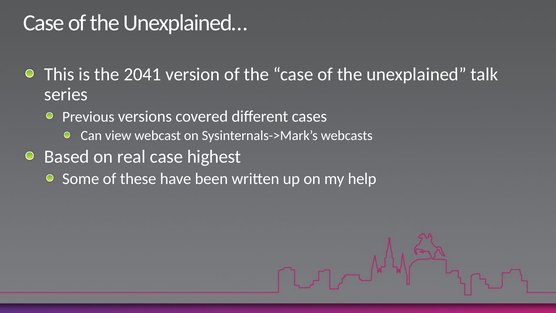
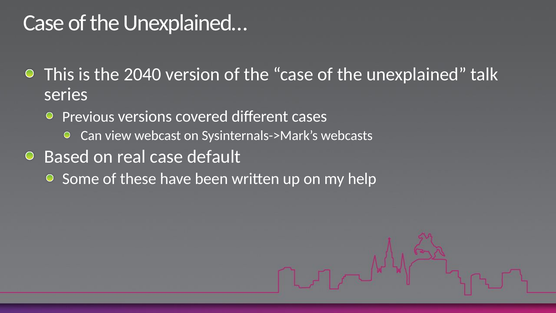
2041: 2041 -> 2040 (142, 74)
highest: highest -> default (214, 157)
